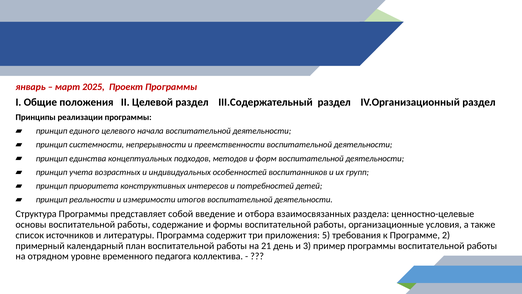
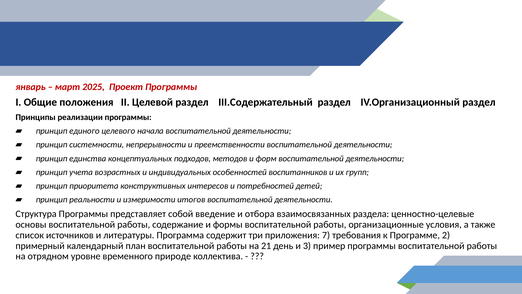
5: 5 -> 7 (326, 235)
педагога: педагога -> природе (173, 256)
